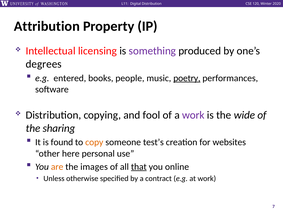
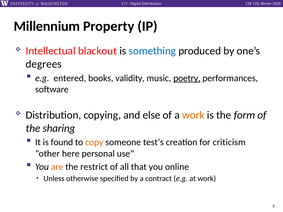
Attribution: Attribution -> Millennium (47, 26)
licensing: licensing -> blackout (97, 51)
something colour: purple -> blue (152, 51)
people: people -> validity (130, 78)
fool: fool -> else (152, 115)
work colour: purple -> orange (193, 115)
wide: wide -> form (244, 115)
websites: websites -> criticism (229, 142)
images: images -> restrict (94, 167)
that underline: present -> none (139, 167)
